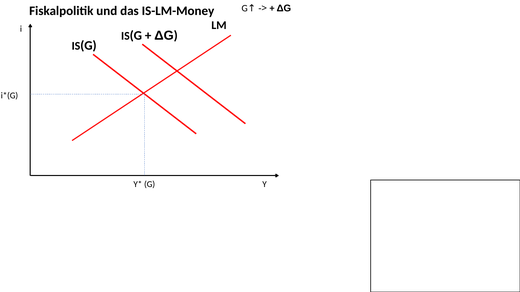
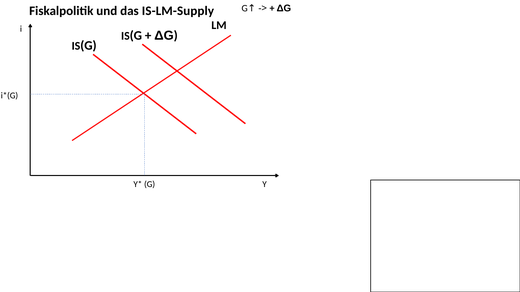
IS-LM-Money: IS-LM-Money -> IS-LM-Supply (178, 11)
